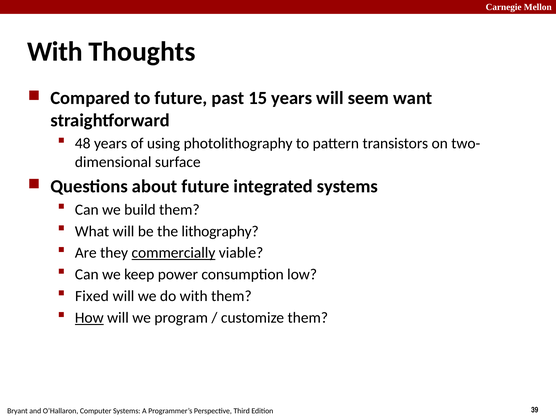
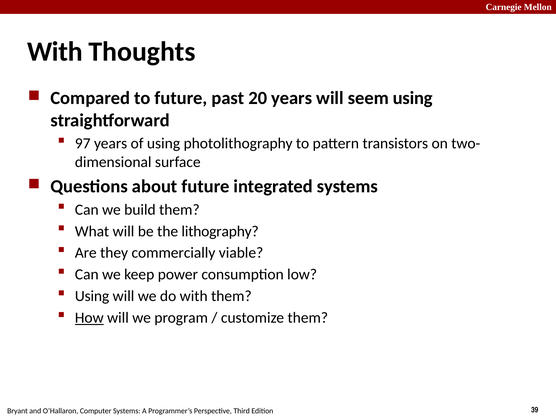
15: 15 -> 20 (258, 98)
seem want: want -> using (413, 98)
48: 48 -> 97 (83, 144)
commercially underline: present -> none (173, 253)
Fixed: Fixed -> Using (92, 296)
